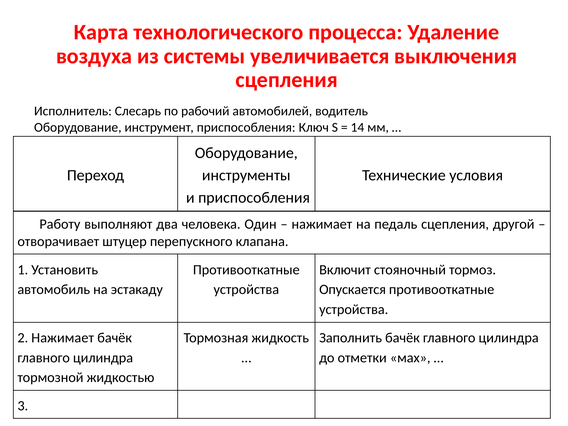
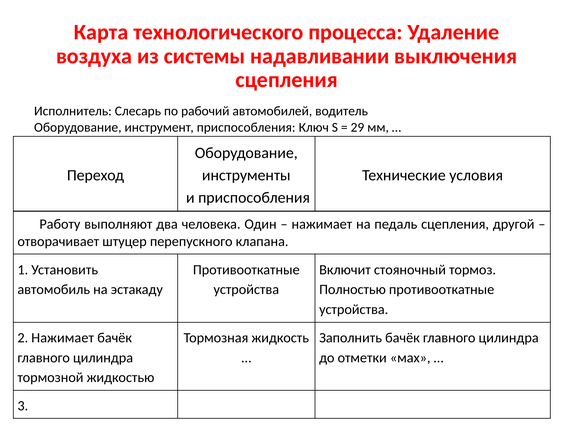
увеличивается: увеличивается -> надавливании (320, 56)
14: 14 -> 29 (357, 127)
Опускается: Опускается -> Полностью (353, 290)
